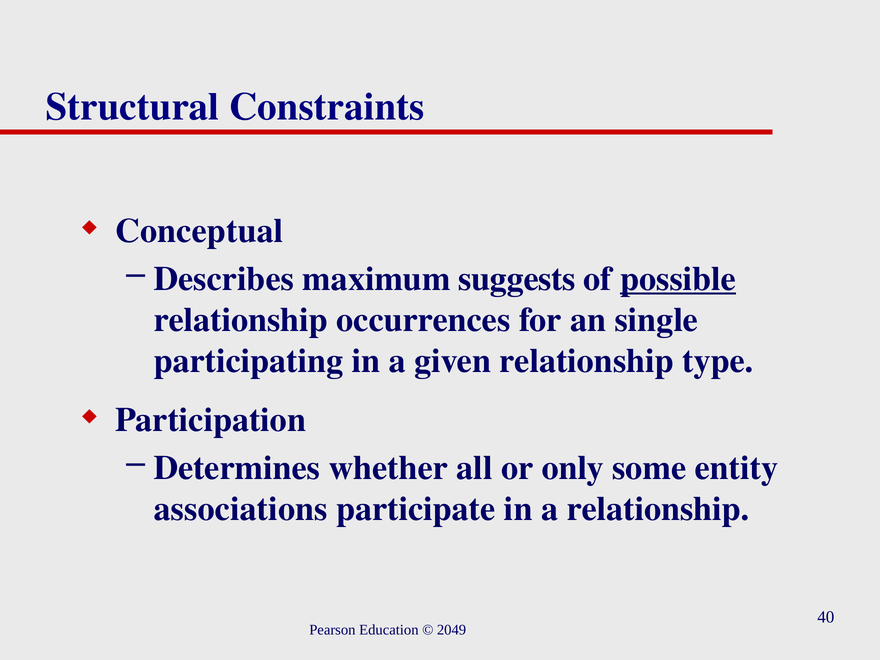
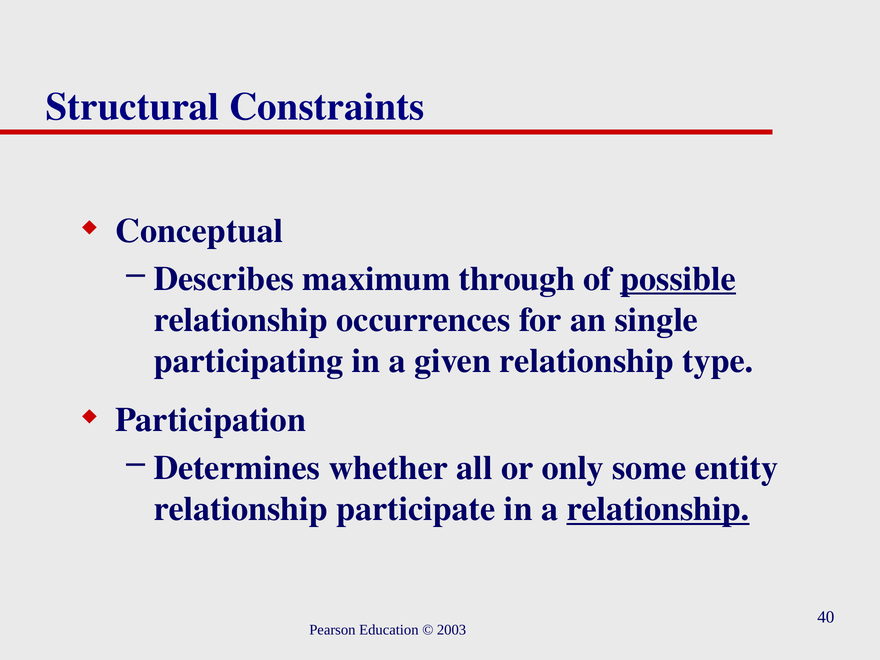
suggests: suggests -> through (517, 279)
associations: associations -> relationship (241, 509)
relationship underline: none -> present (658, 509)
2049: 2049 -> 2003 (452, 630)
